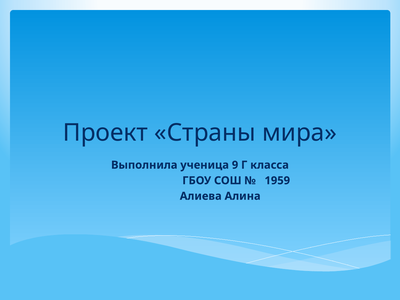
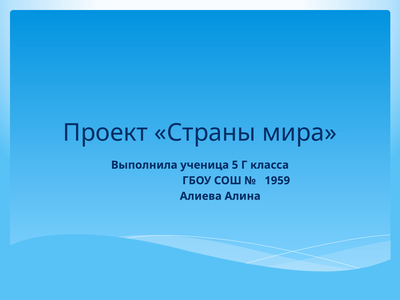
9: 9 -> 5 (235, 165)
